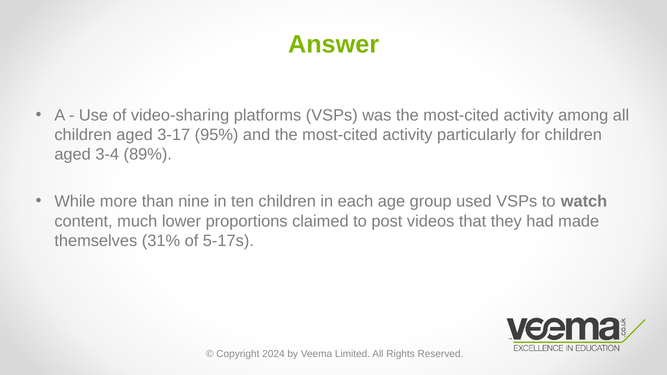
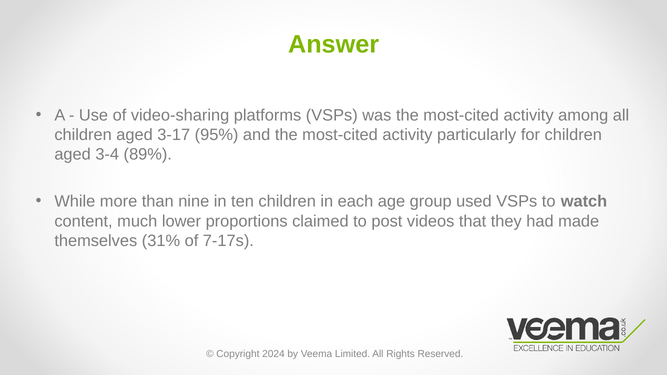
5-17s: 5-17s -> 7-17s (228, 241)
